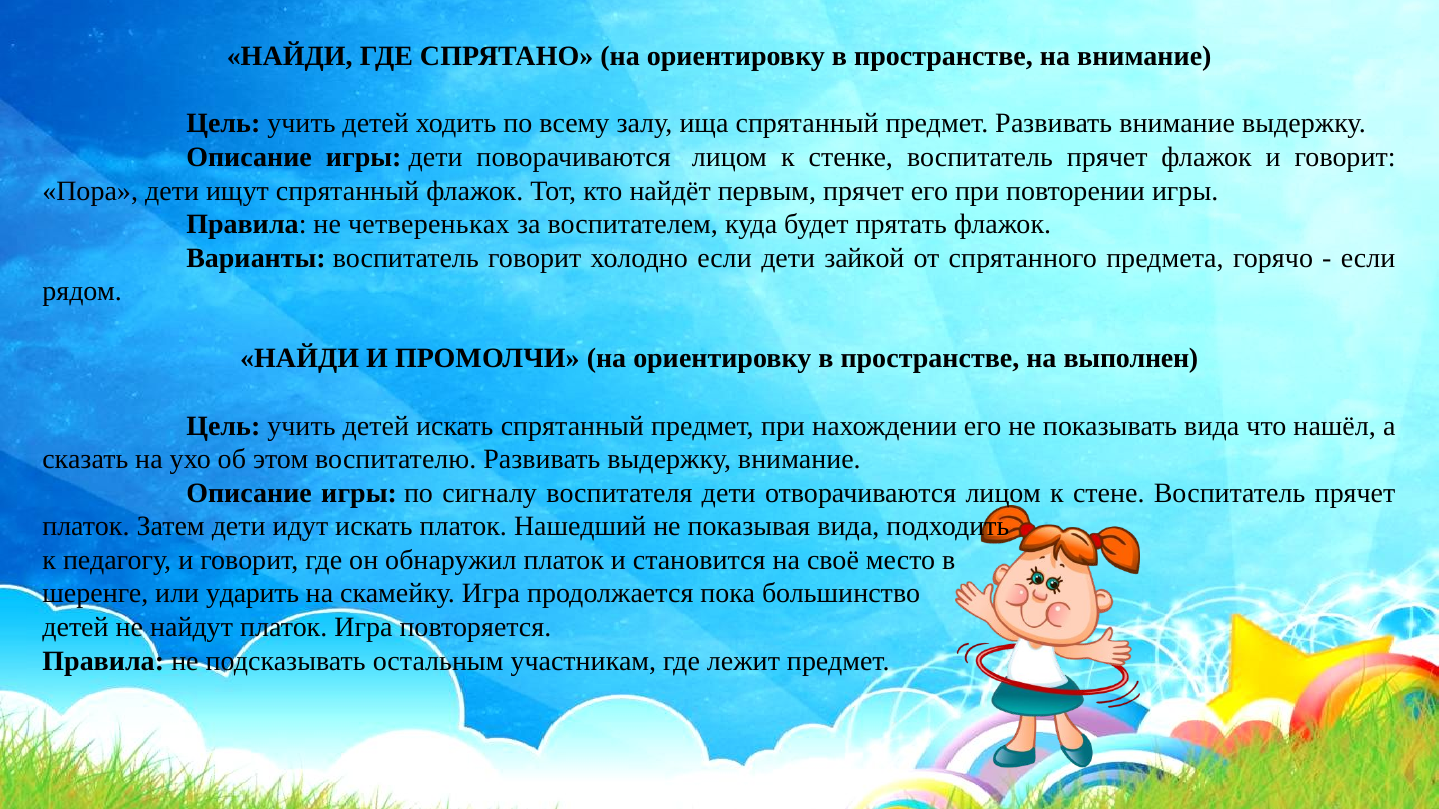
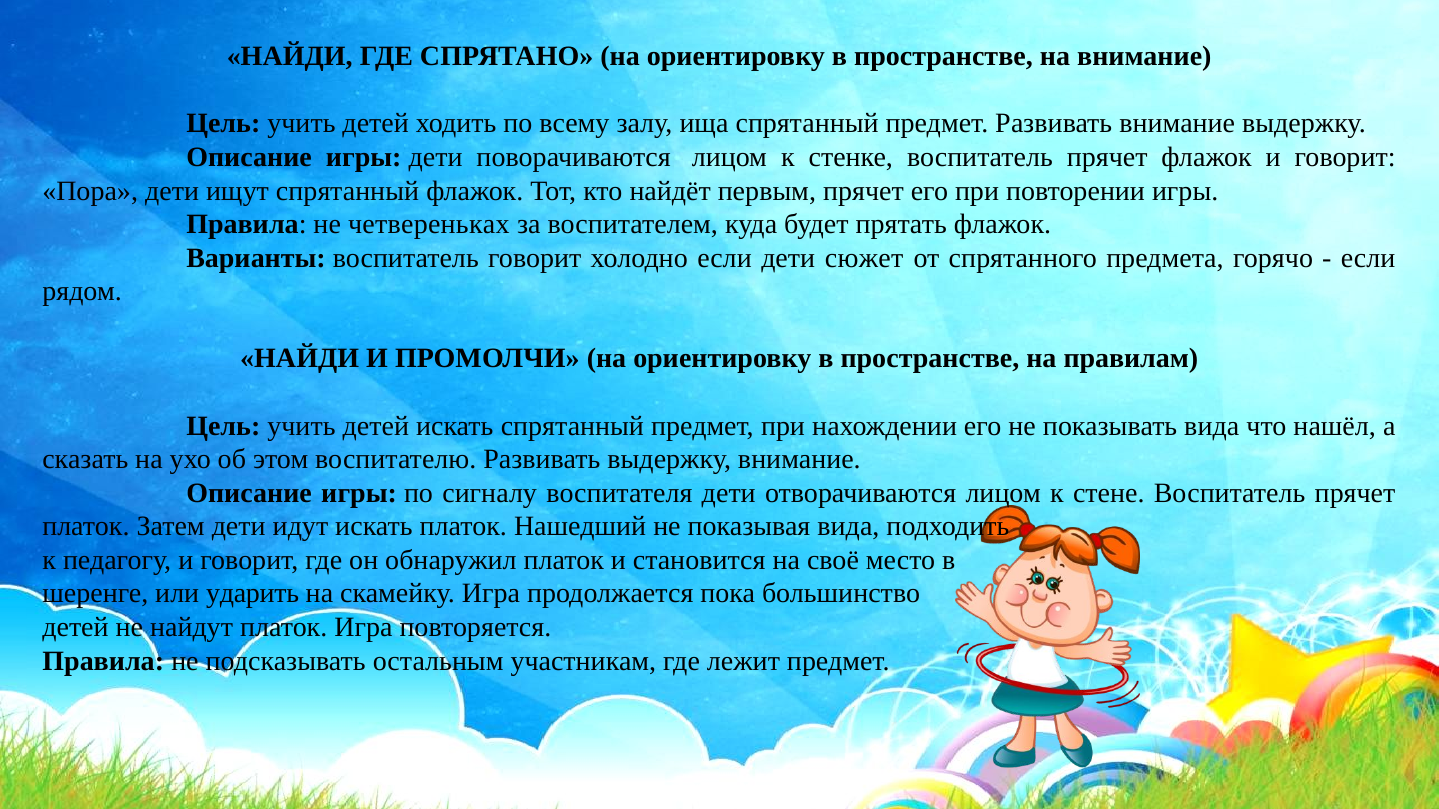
зайкой: зайкой -> сюжет (864, 258)
выполнен: выполнен -> правилам (1131, 359)
